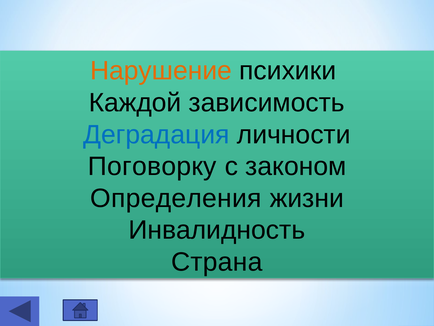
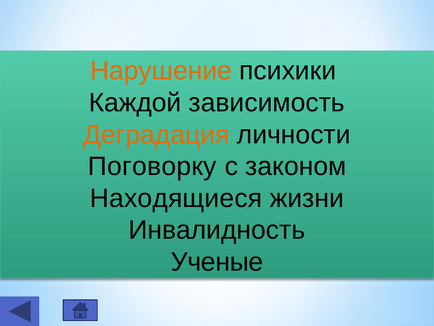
Деградация colour: blue -> orange (156, 134)
Определения: Определения -> Находящиеся (176, 198)
Страна: Страна -> Ученые (217, 262)
